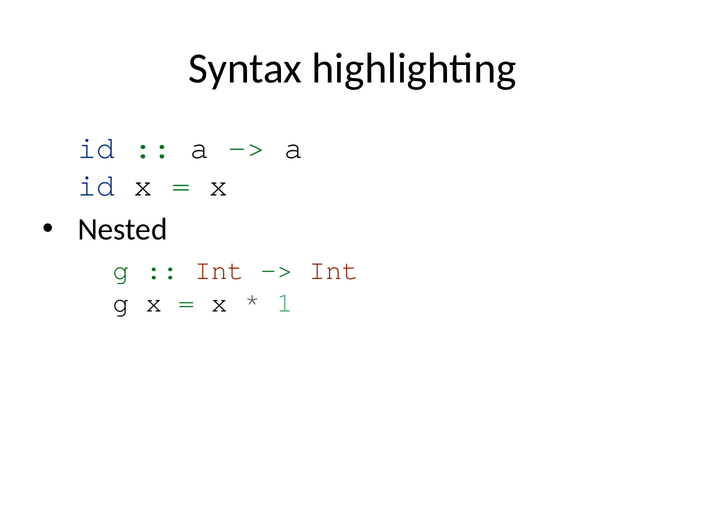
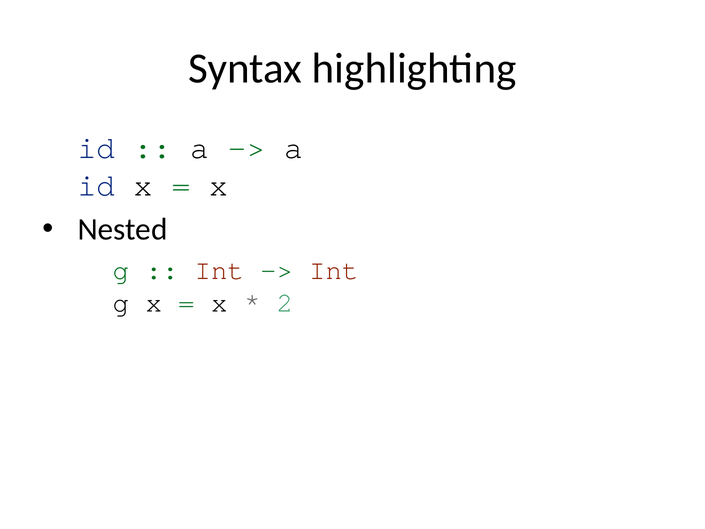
1: 1 -> 2 (285, 303)
